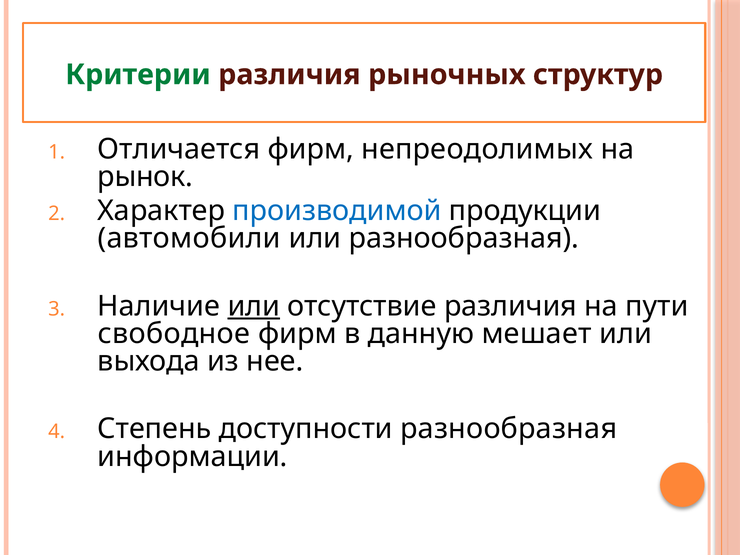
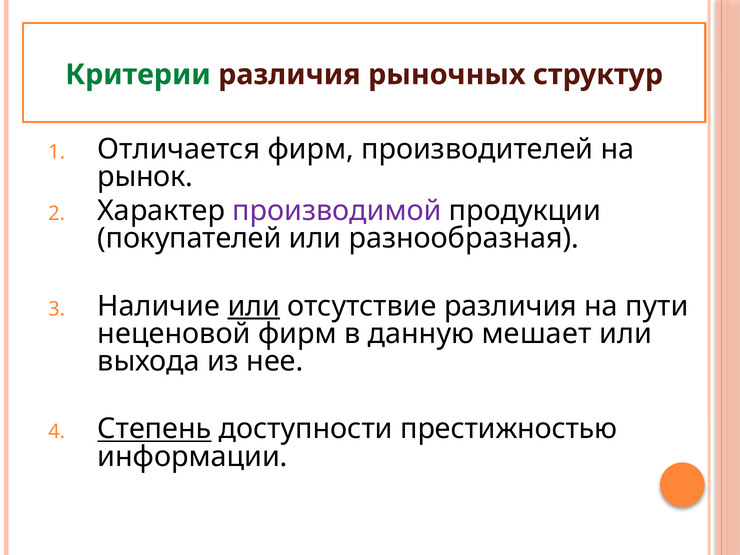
непреодолимых: непреодолимых -> производителей (477, 149)
производимой colour: blue -> purple (337, 211)
автомобили: автомобили -> покупателей (189, 238)
свободное: свободное -> неценовой (174, 334)
Степень underline: none -> present (154, 429)
доступности разнообразная: разнообразная -> престижностью (509, 429)
